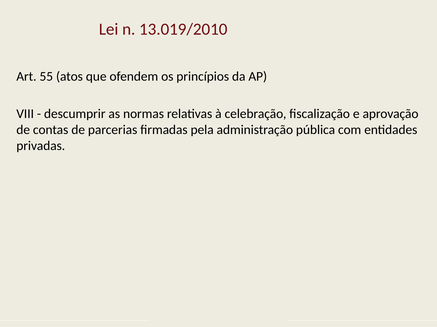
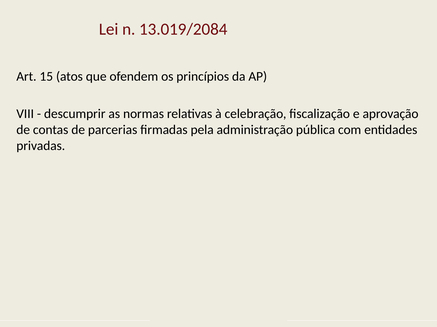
13.019/2010: 13.019/2010 -> 13.019/2084 (183, 29)
55: 55 -> 15 (46, 77)
